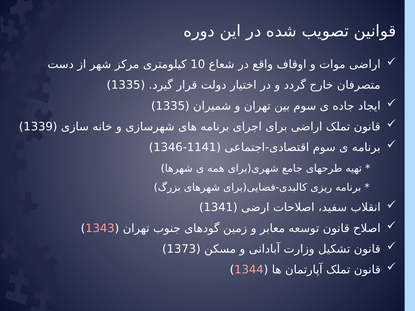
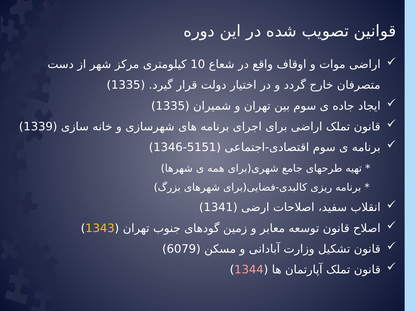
1141: 1141 -> 5151 (202, 147)
1343 colour: pink -> yellow (100, 228)
1373: 1373 -> 6079 (181, 249)
